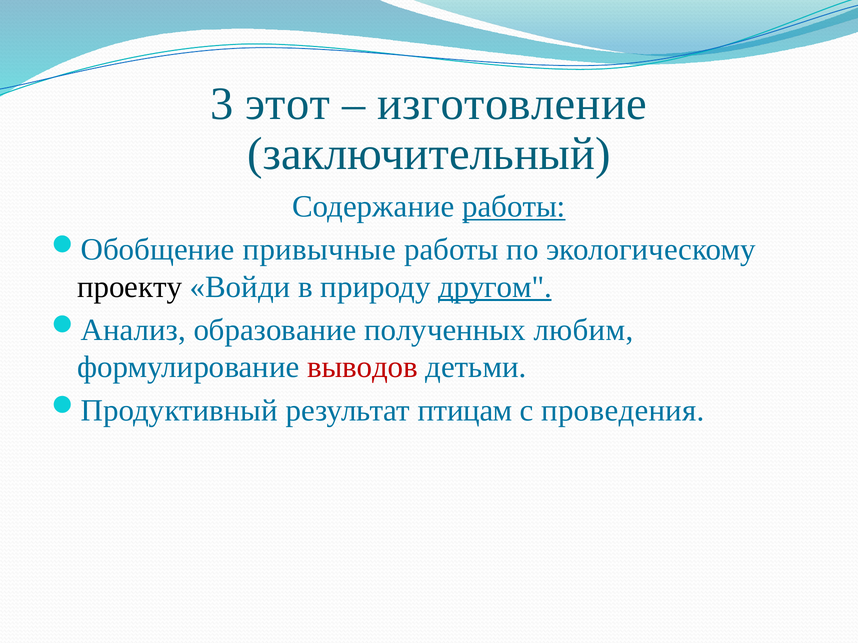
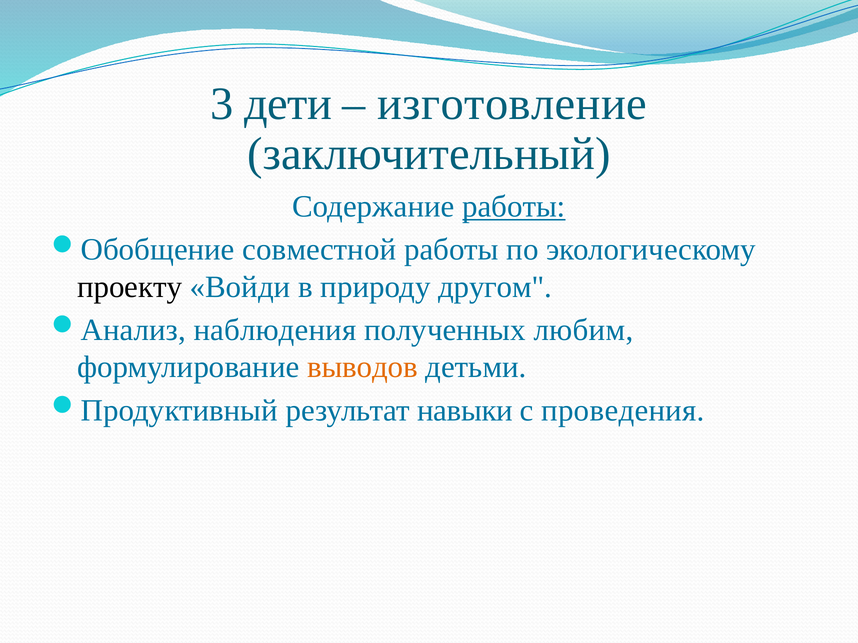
этот: этот -> дети (288, 104)
привычные: привычные -> совместной (319, 250)
другом underline: present -> none (495, 287)
образование: образование -> наблюдения (275, 330)
выводов colour: red -> orange (362, 368)
птицам: птицам -> навыки (465, 411)
